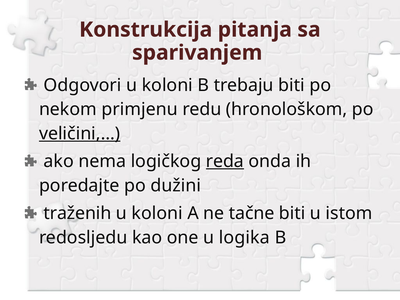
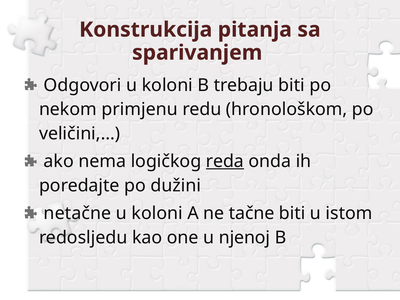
veličini underline: present -> none (80, 134)
traženih: traženih -> netačne (77, 213)
logika: logika -> njenoj (245, 237)
